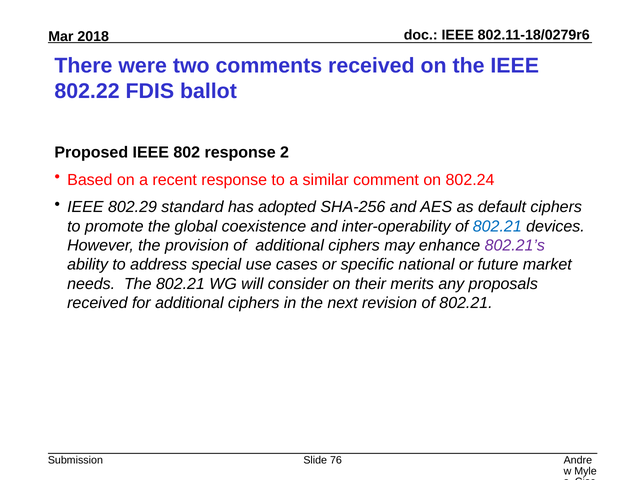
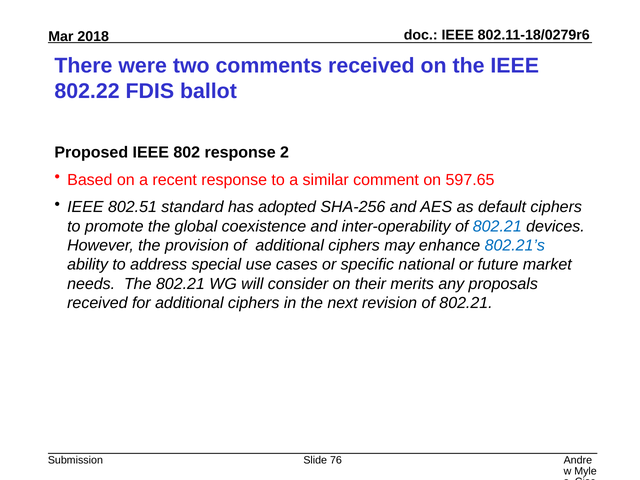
802.24: 802.24 -> 597.65 (470, 180)
802.29: 802.29 -> 802.51 (132, 207)
802.21’s colour: purple -> blue (515, 245)
